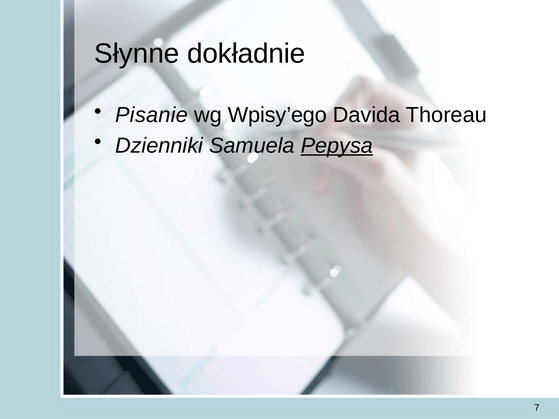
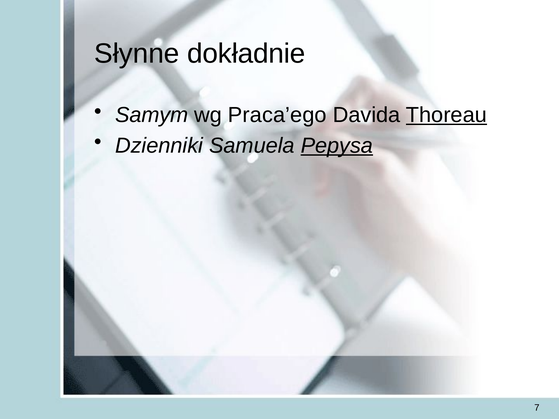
Pisanie: Pisanie -> Samym (152, 115)
Wpisy’ego: Wpisy’ego -> Praca’ego (277, 115)
Thoreau underline: none -> present (446, 115)
